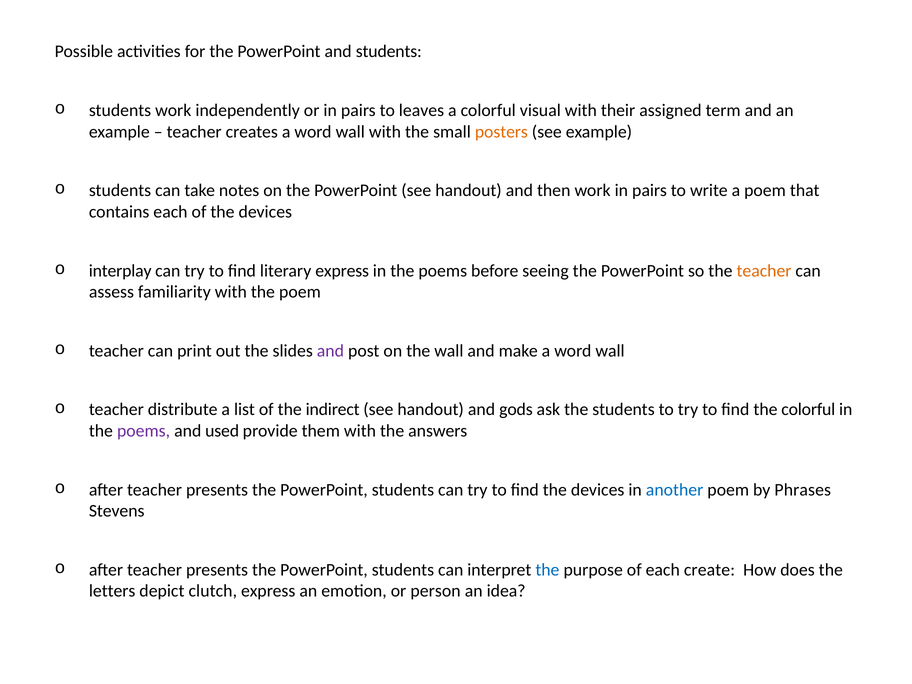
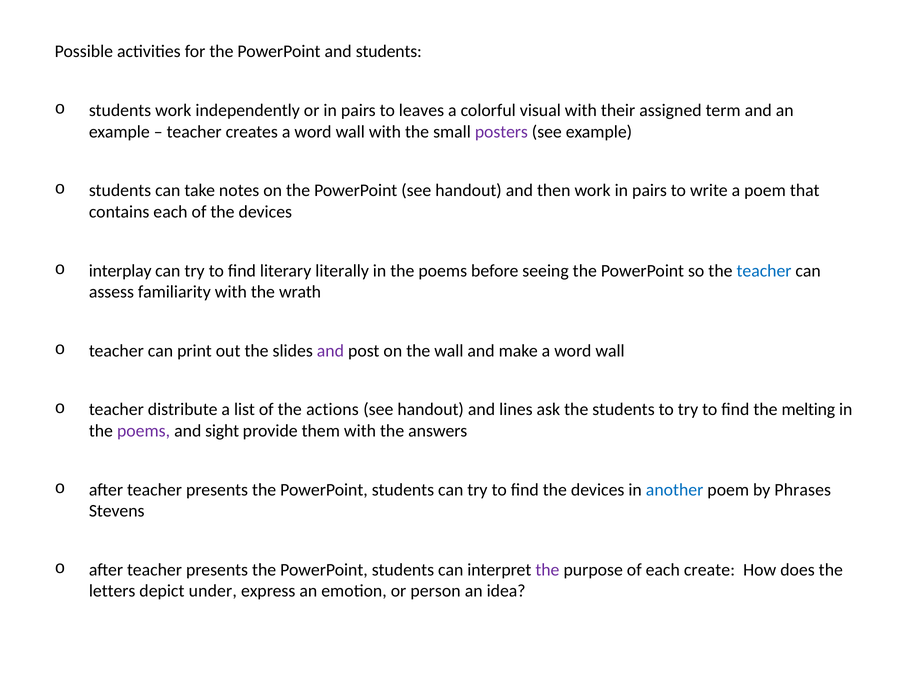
posters colour: orange -> purple (501, 132)
literary express: express -> literally (342, 271)
teacher colour: orange -> blue (764, 271)
the poem: poem -> wrath (300, 292)
indirect: indirect -> actions (332, 410)
gods: gods -> lines (516, 410)
the colorful: colorful -> melting (808, 410)
used: used -> sight (222, 431)
the colour: blue -> purple (547, 570)
clutch: clutch -> under (213, 591)
